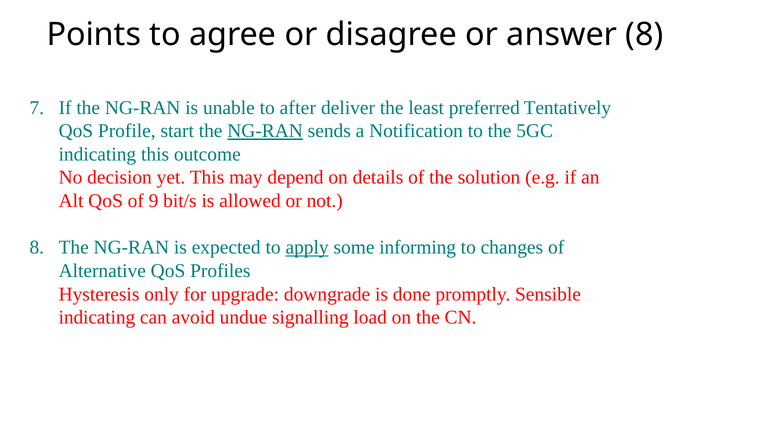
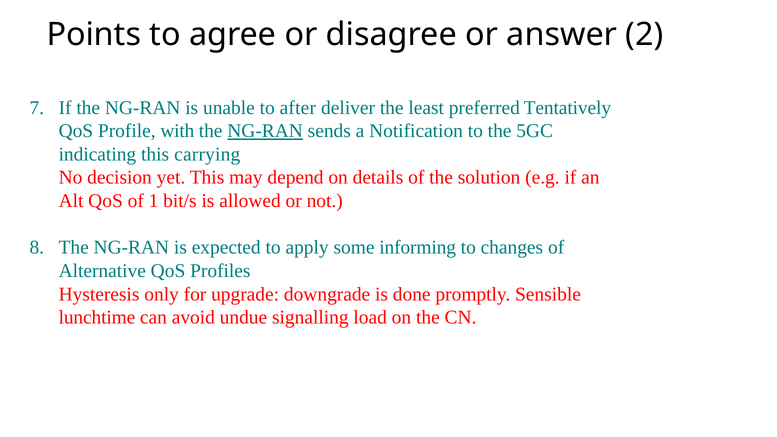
answer 8: 8 -> 2 (644, 34)
start: start -> with (177, 131)
outcome: outcome -> carrying (207, 154)
9: 9 -> 1 (154, 201)
apply underline: present -> none (307, 248)
indicating: indicating -> lunchtime (97, 317)
